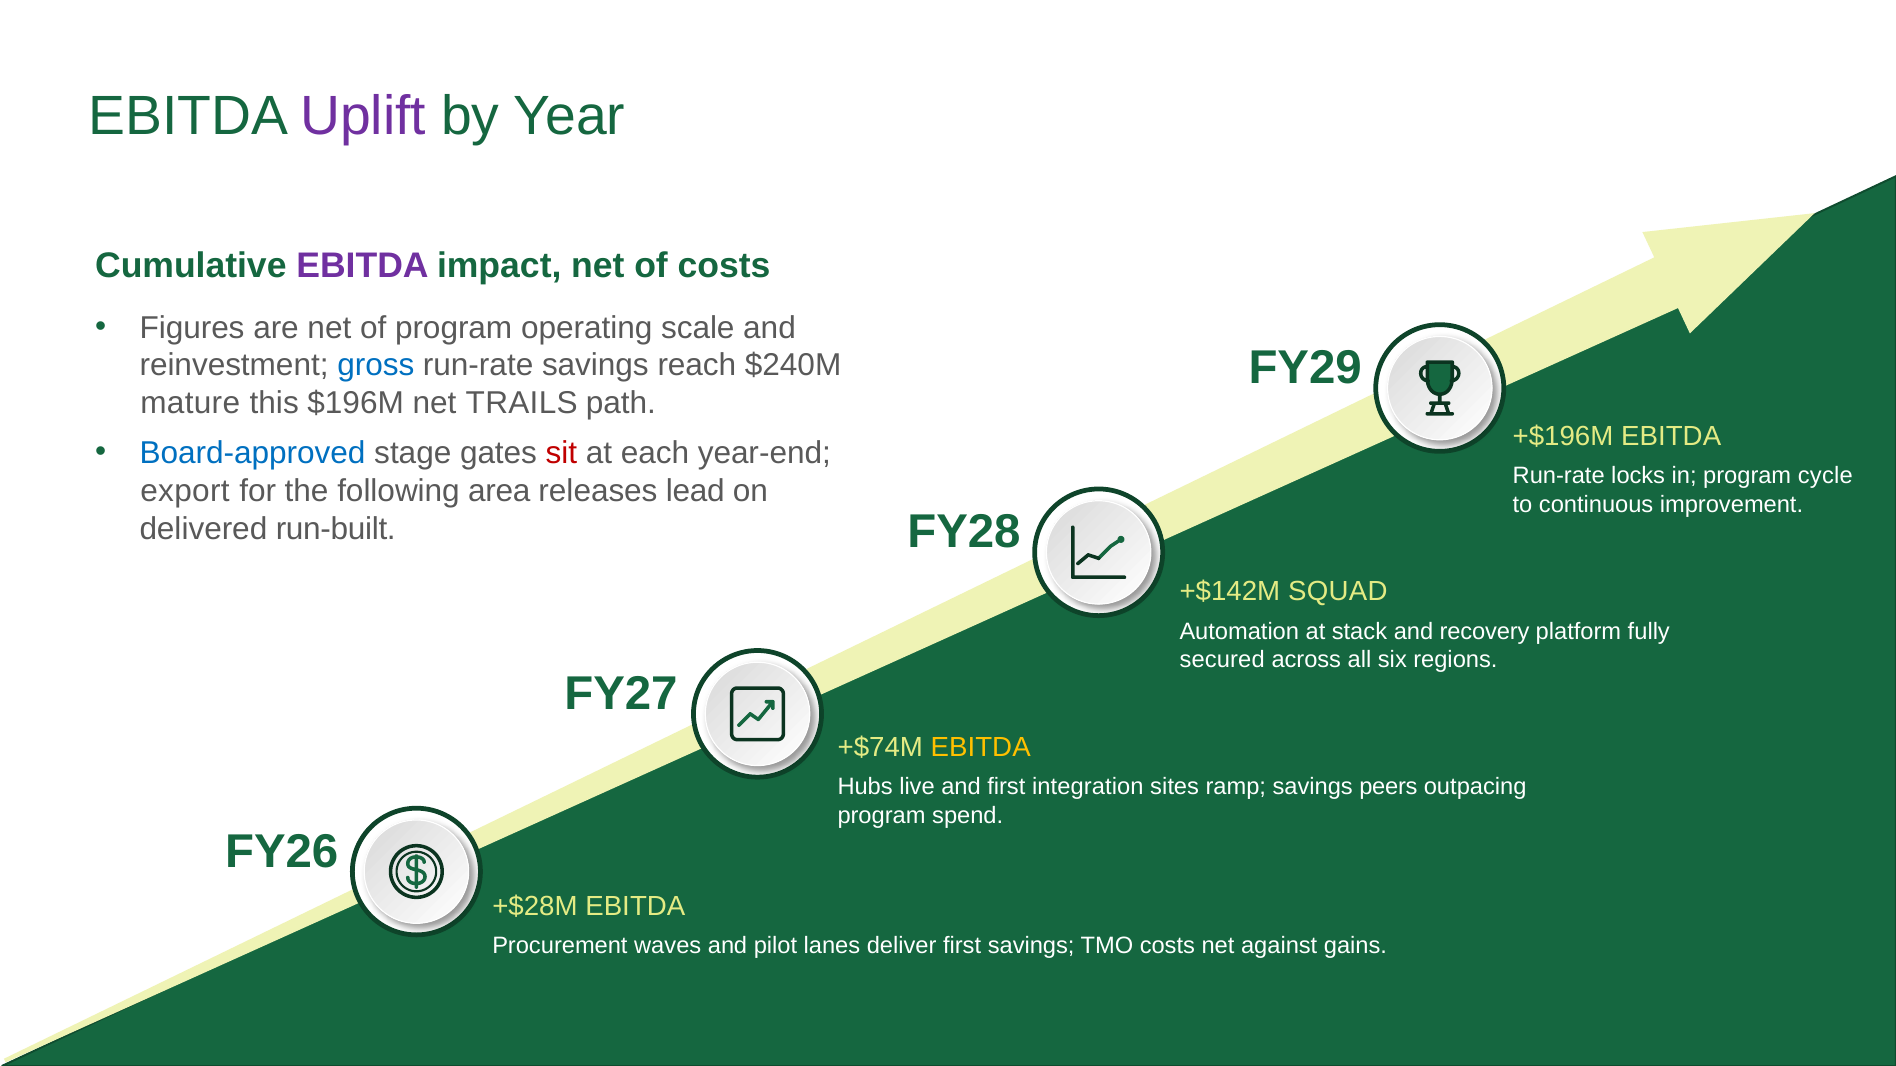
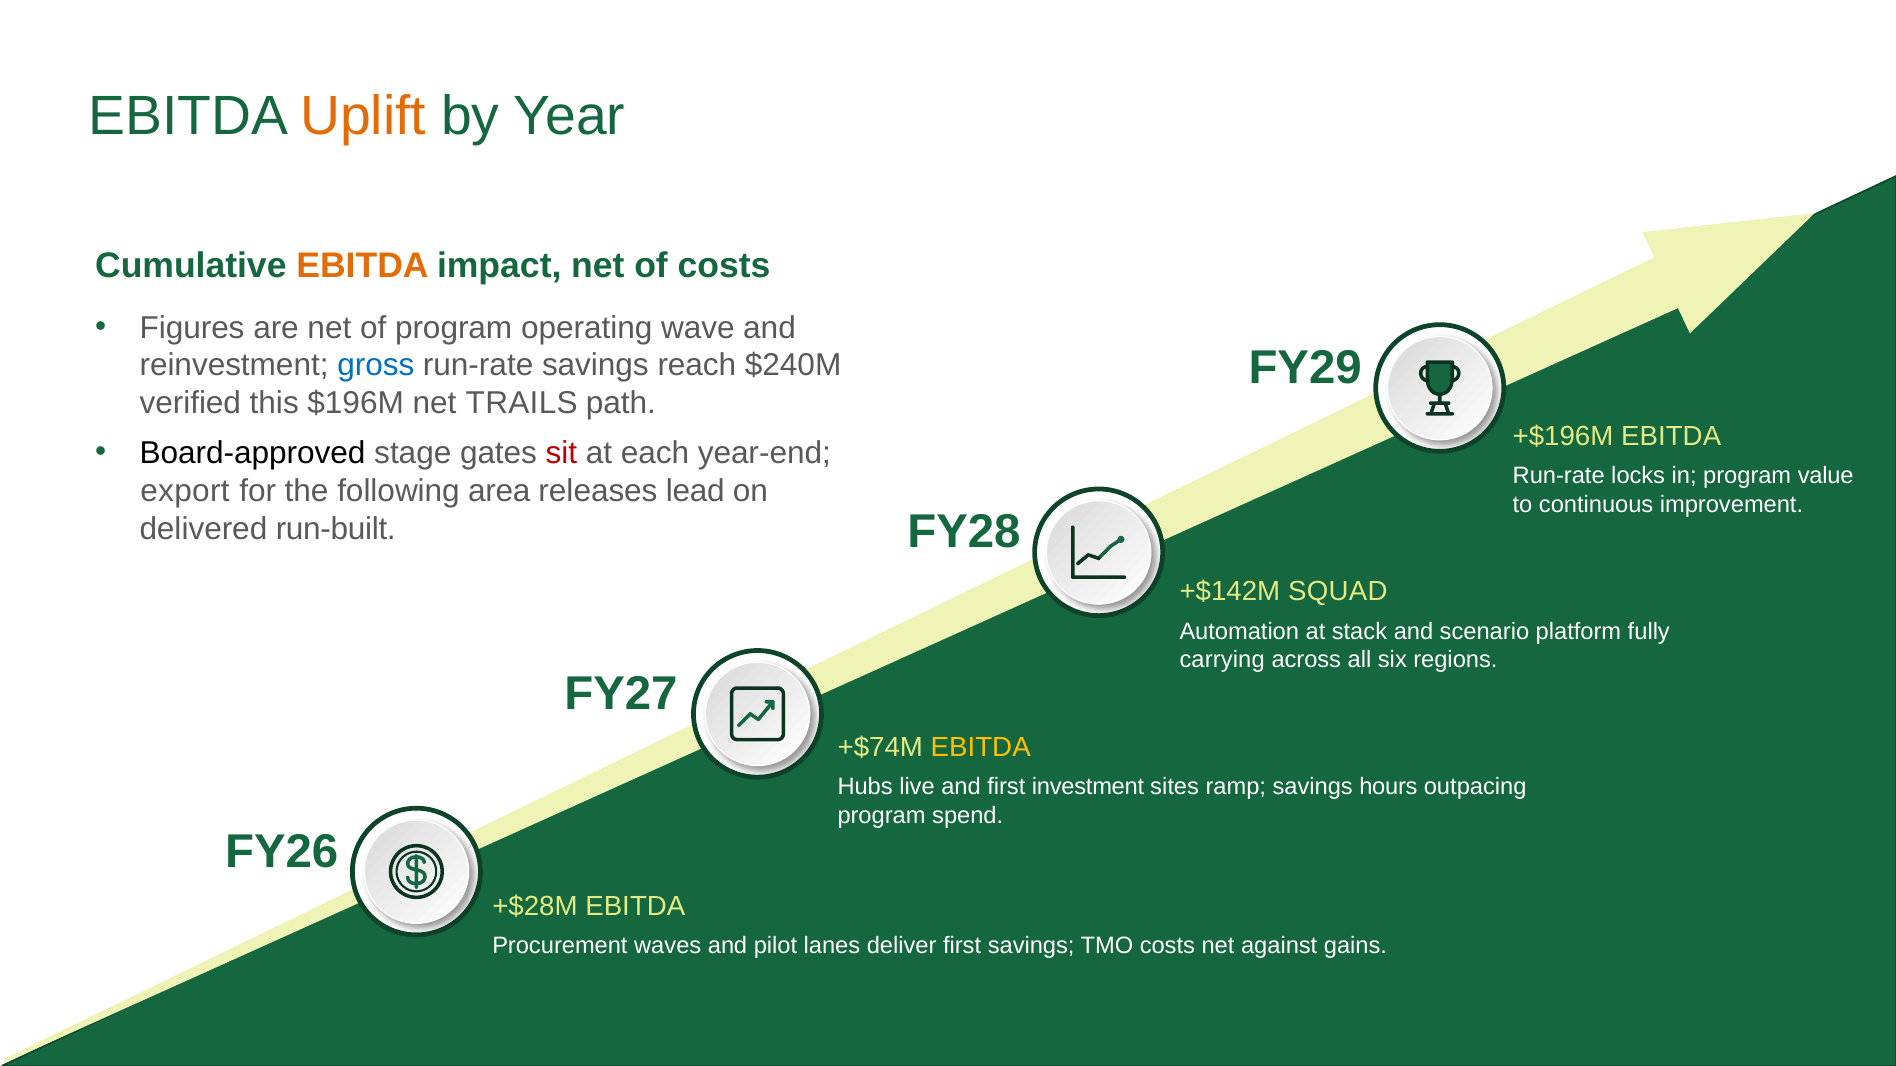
Uplift colour: purple -> orange (363, 117)
EBITDA colour: purple -> orange (363, 266)
scale: scale -> wave (698, 328)
mature: mature -> verified (190, 403)
Board-approved colour: blue -> black (253, 453)
cycle: cycle -> value (1826, 476)
recovery: recovery -> scenario (1484, 632)
secured: secured -> carrying (1222, 660)
integration: integration -> investment (1088, 787)
peers: peers -> hours (1388, 787)
